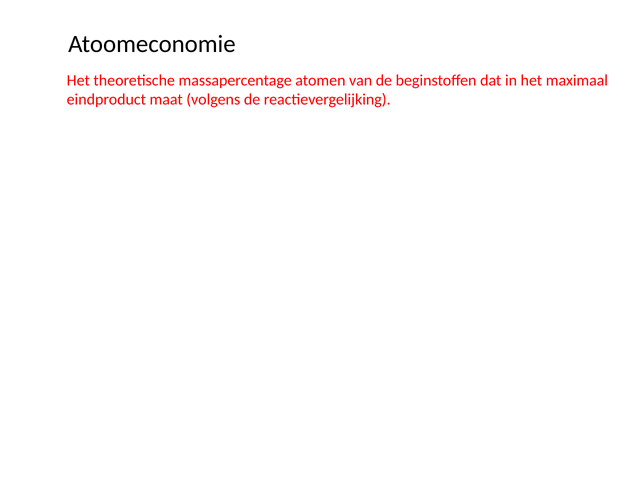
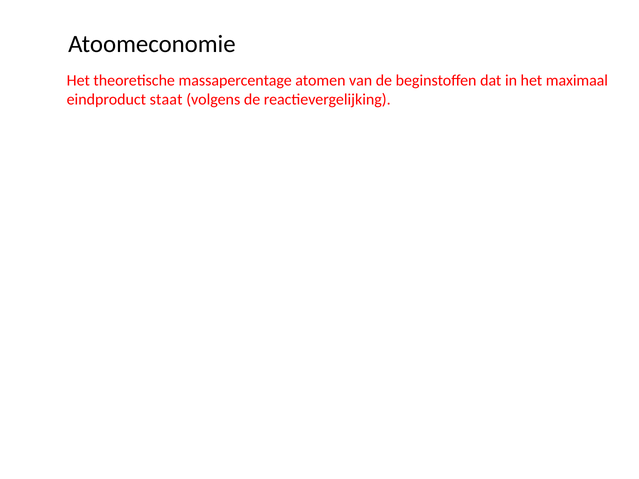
maat: maat -> staat (166, 100)
